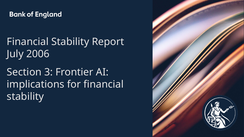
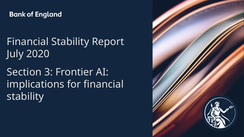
2006: 2006 -> 2020 (38, 54)
